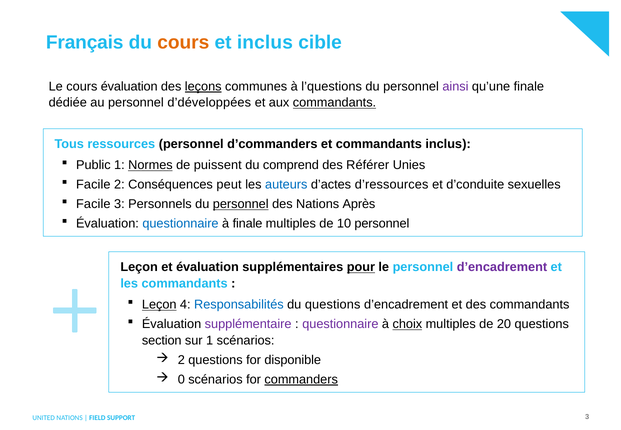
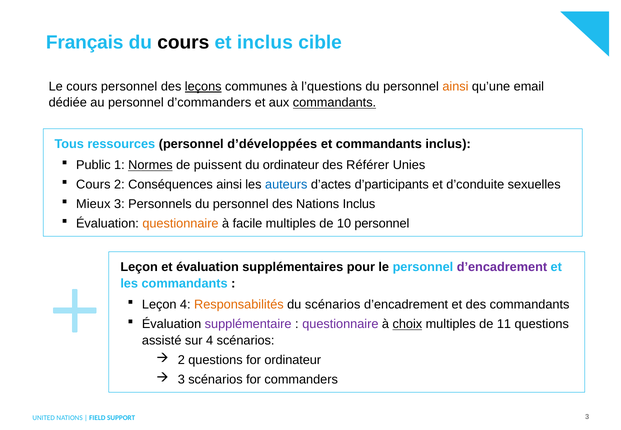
cours colour: orange -> black (183, 42)
cours évaluation: évaluation -> personnel (129, 86)
ainsi colour: purple -> orange (455, 86)
qu’une finale: finale -> email (529, 86)
d’développées: d’développées -> d’commanders (209, 103)
d’commanders: d’commanders -> d’développées (272, 144)
du comprend: comprend -> ordinateur (291, 165)
Facile: Facile -> Cours (93, 185)
Conséquences peut: peut -> ainsi (229, 185)
d’ressources: d’ressources -> d’participants (392, 185)
Facile: Facile -> Mieux (93, 204)
personnel underline: present -> none (241, 204)
Nations Après: Après -> Inclus (359, 204)
questionnaire colour: blue -> orange (180, 224)
à finale: finale -> facile (247, 224)
pour underline: present -> none (361, 267)
Leçon underline: present -> none (159, 305)
Responsabilités colour: blue -> orange (239, 305)
du questions: questions -> scénarios (333, 305)
20: 20 -> 11 (504, 324)
section: section -> assisté (162, 340)
sur 1: 1 -> 4 (210, 340)
for disponible: disponible -> ordinateur (293, 360)
0: 0 -> 3 (181, 380)
commanders underline: present -> none (301, 380)
